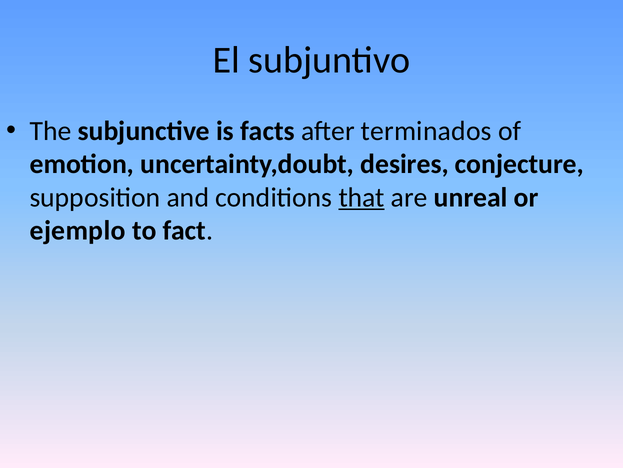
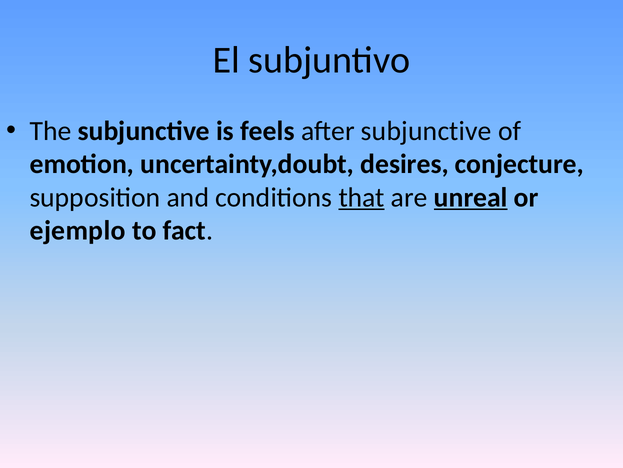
facts: facts -> feels (268, 131)
after terminados: terminados -> subjunctive (426, 131)
unreal underline: none -> present (471, 197)
